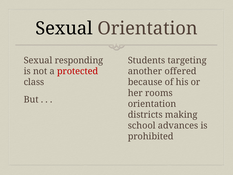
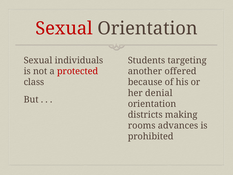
Sexual colour: black -> red (64, 28)
responding: responding -> individuals (79, 60)
rooms: rooms -> denial (159, 93)
school: school -> rooms (142, 125)
